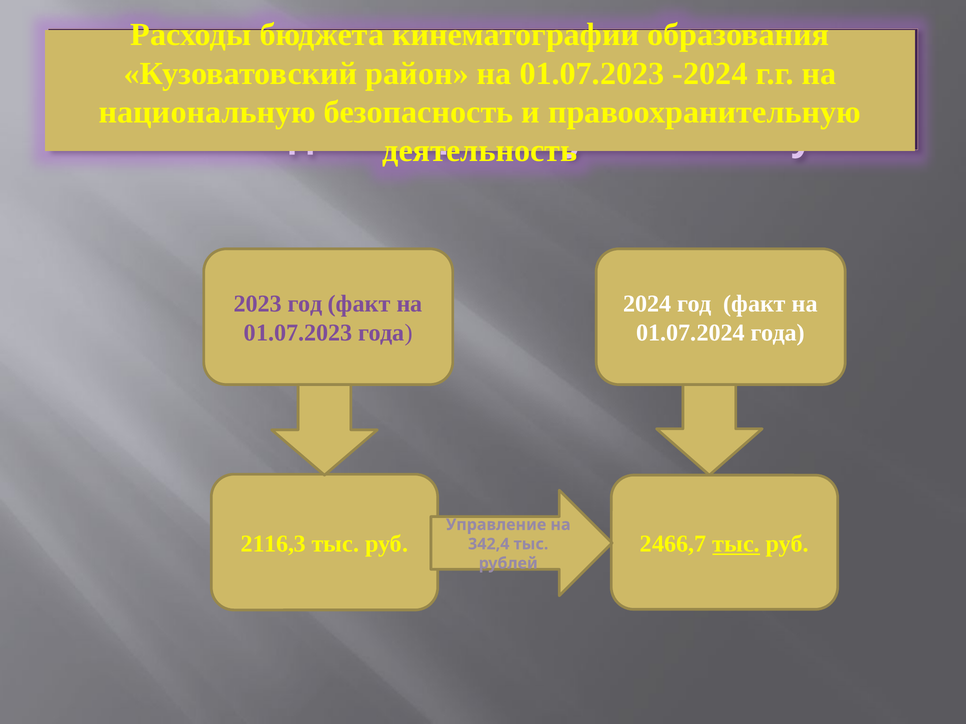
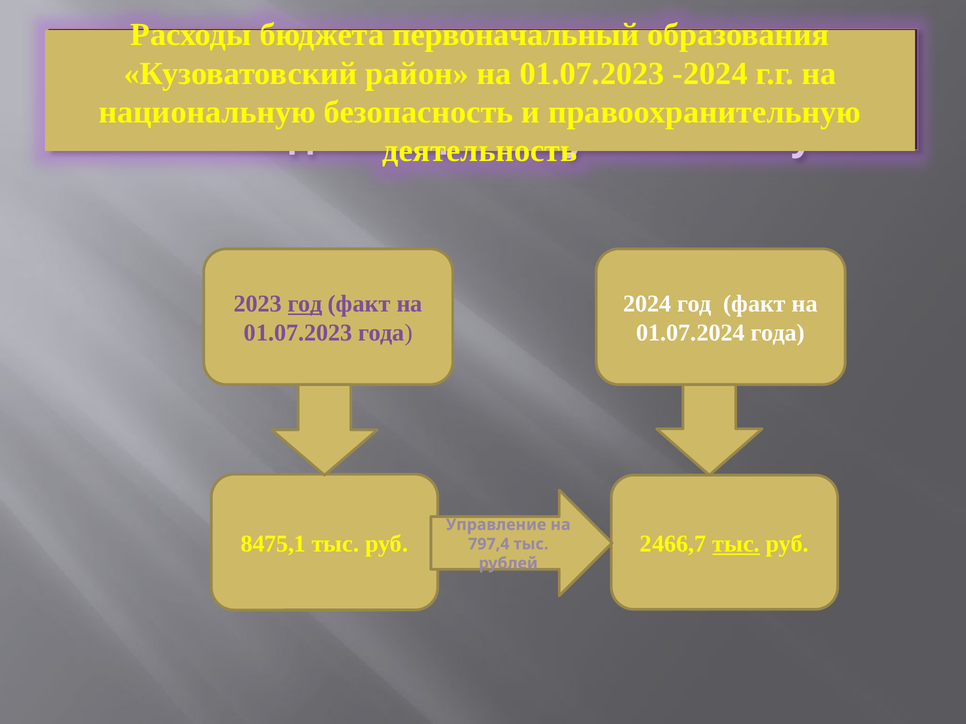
кинематографии: кинематографии -> первоначальный (516, 35)
год underline: none -> present (305, 304)
2116,3: 2116,3 -> 8475,1 (273, 544)
342,4: 342,4 -> 797,4 (489, 544)
